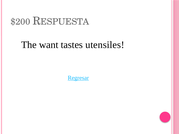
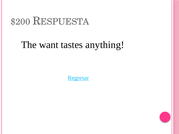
utensiles: utensiles -> anything (105, 45)
